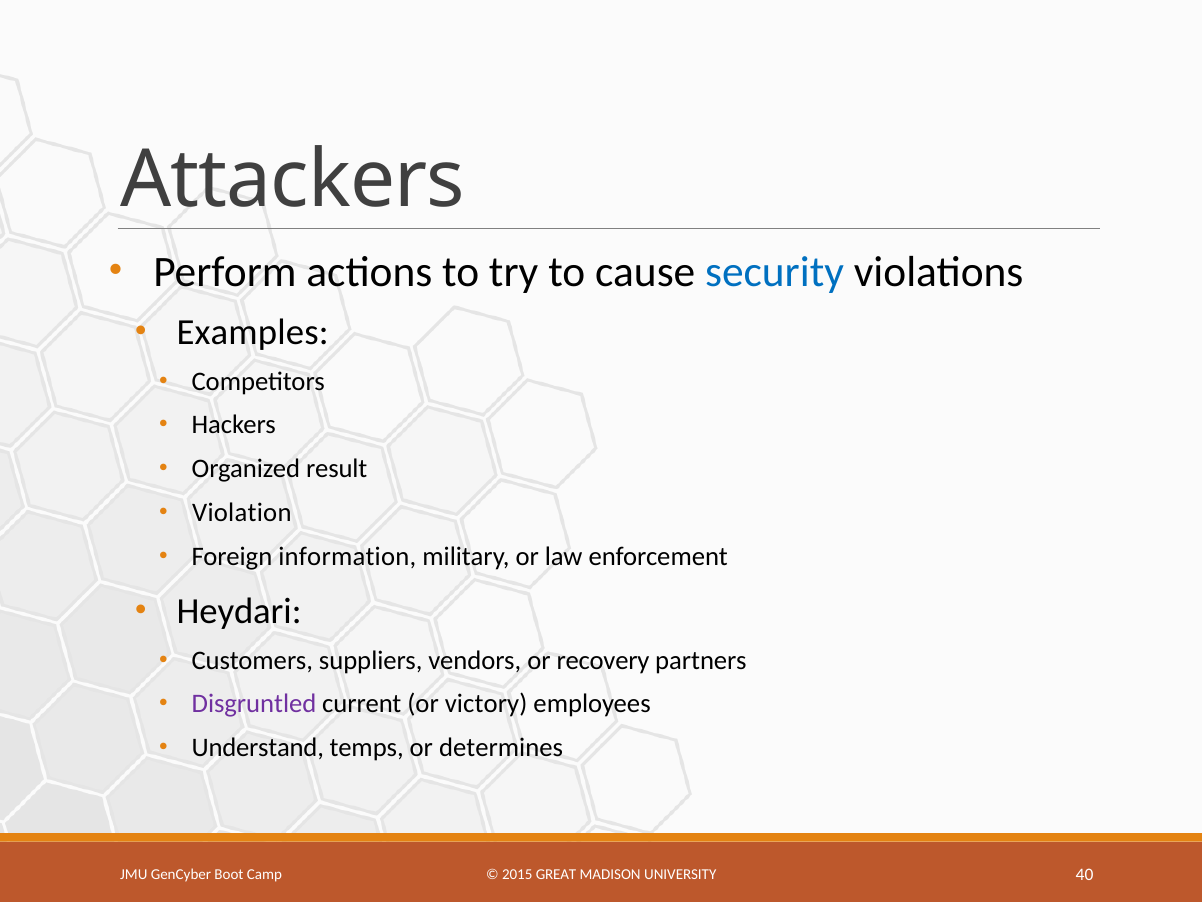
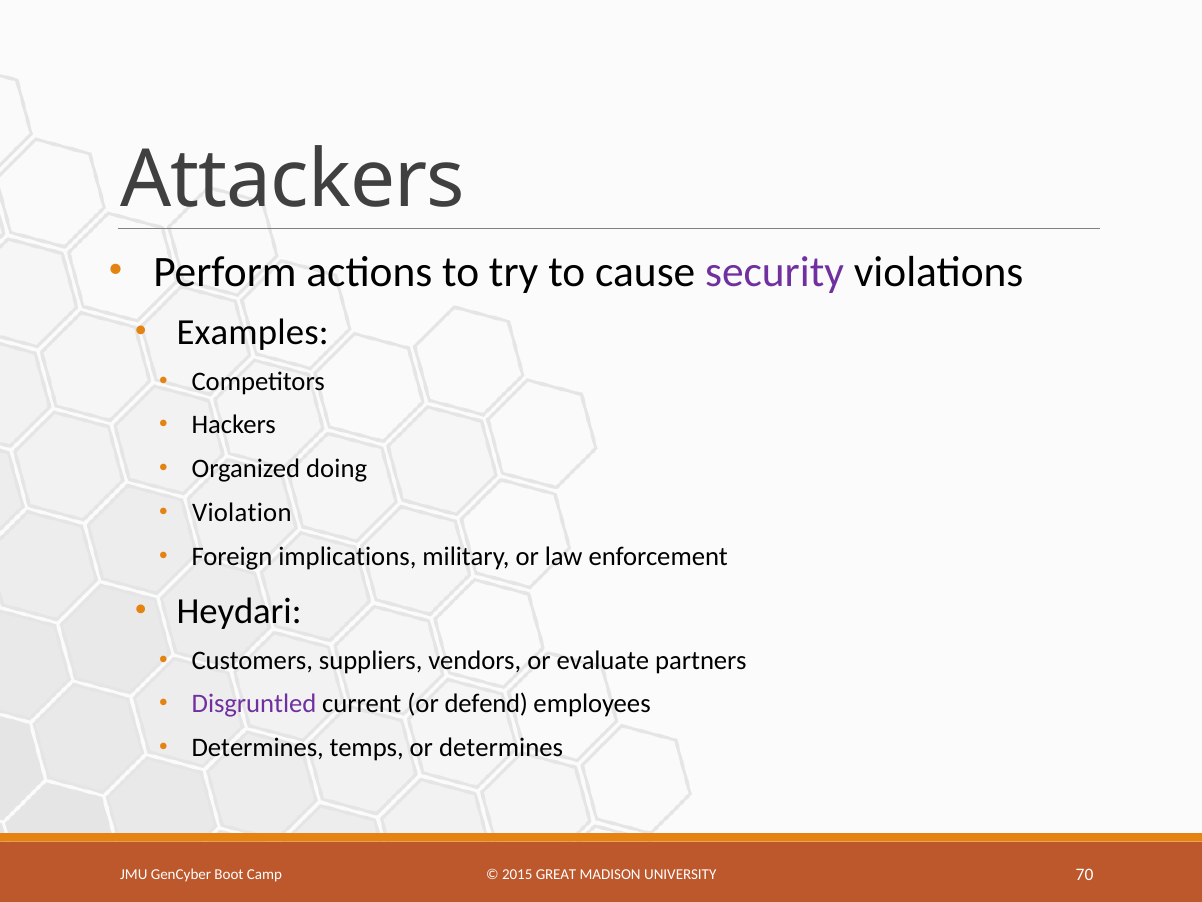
security colour: blue -> purple (774, 272)
result: result -> doing (337, 469)
information: information -> implications (347, 556)
recovery: recovery -> evaluate (603, 660)
victory: victory -> defend (486, 704)
Understand: Understand -> Determines (258, 748)
40: 40 -> 70 (1085, 874)
